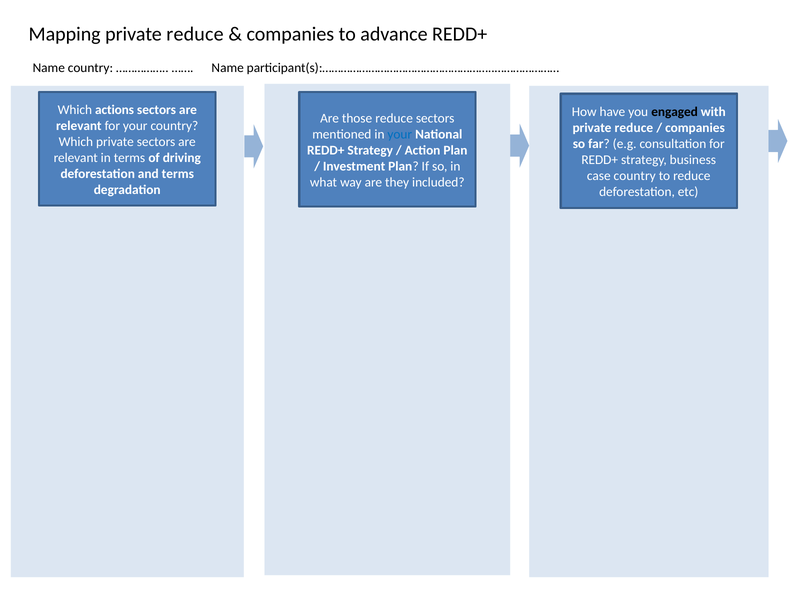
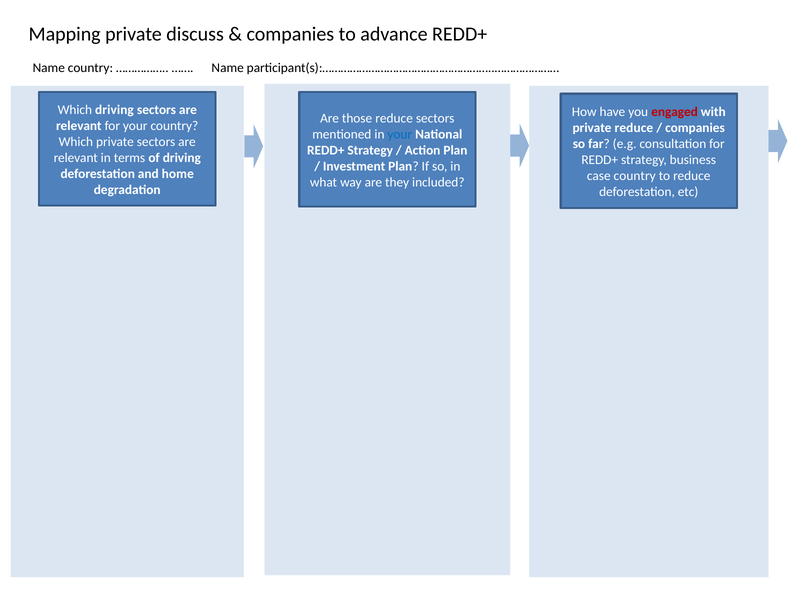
Mapping private reduce: reduce -> discuss (195, 34)
Which actions: actions -> driving (114, 110)
engaged colour: black -> red (675, 112)
and terms: terms -> home (178, 174)
